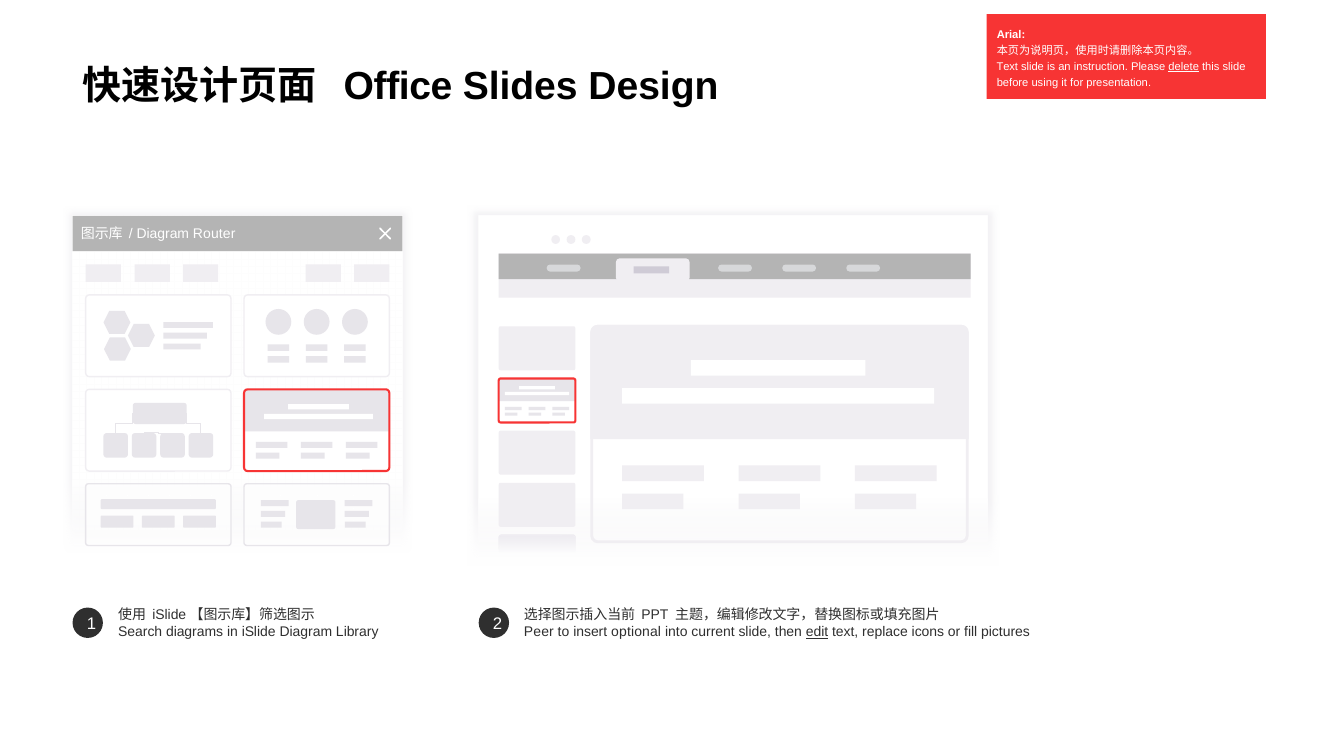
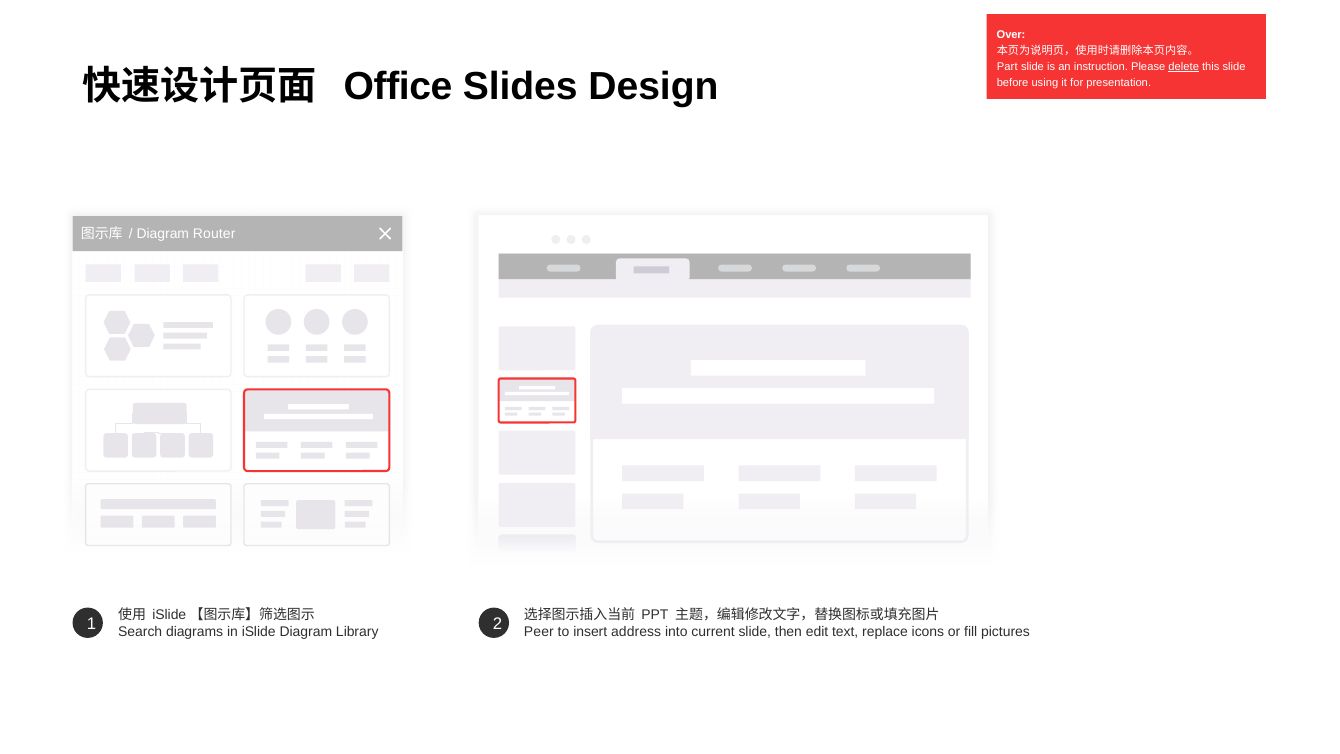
Arial: Arial -> Over (1011, 35)
Text: Text -> Part (1007, 67)
optional: optional -> address (636, 632)
edit underline: present -> none (817, 632)
